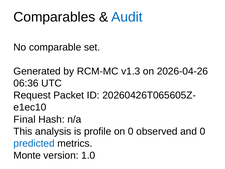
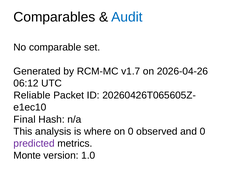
v1.3: v1.3 -> v1.7 (131, 71)
06:36: 06:36 -> 06:12 (26, 83)
Request: Request -> Reliable (32, 95)
profile: profile -> where (98, 131)
predicted colour: blue -> purple (34, 143)
